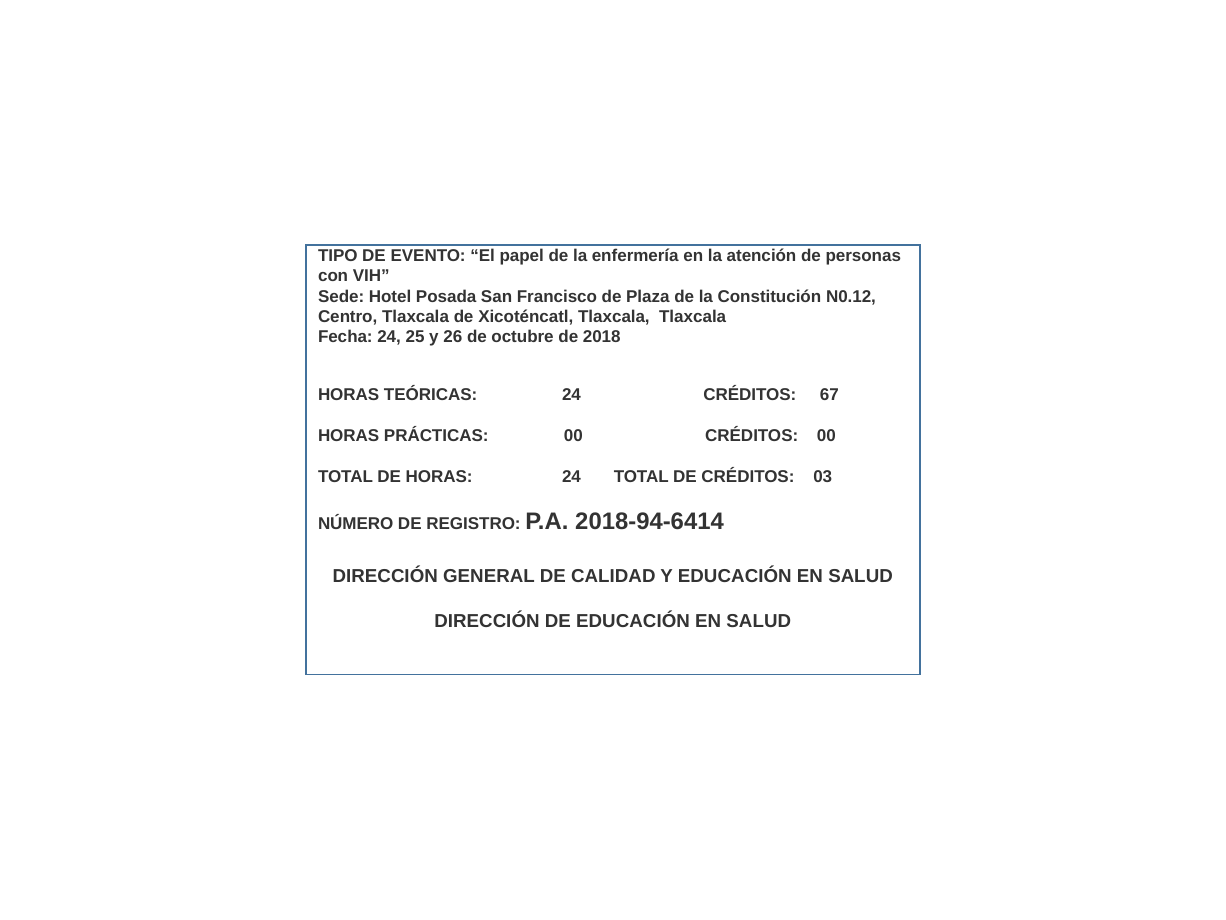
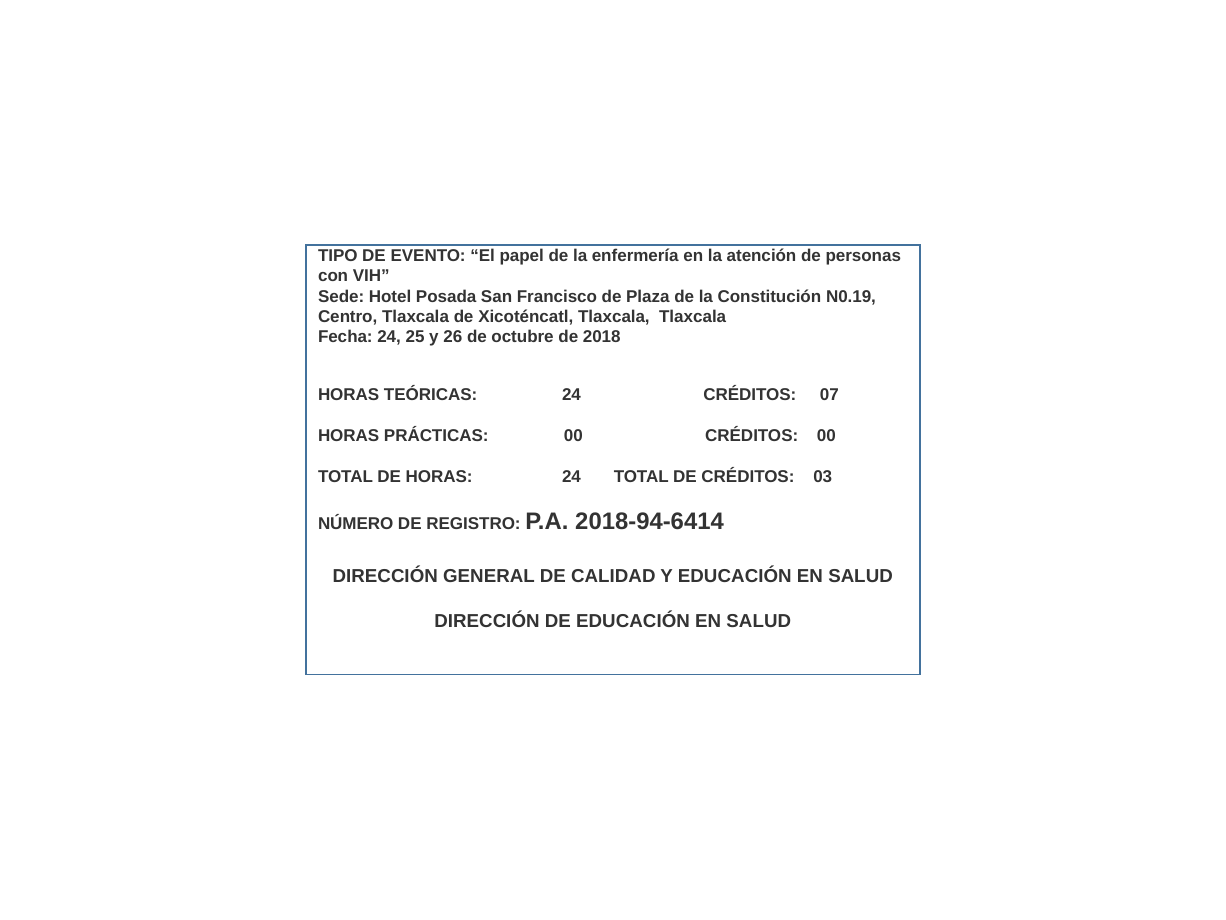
N0.12: N0.12 -> N0.19 (851, 296)
67: 67 -> 07 (829, 394)
